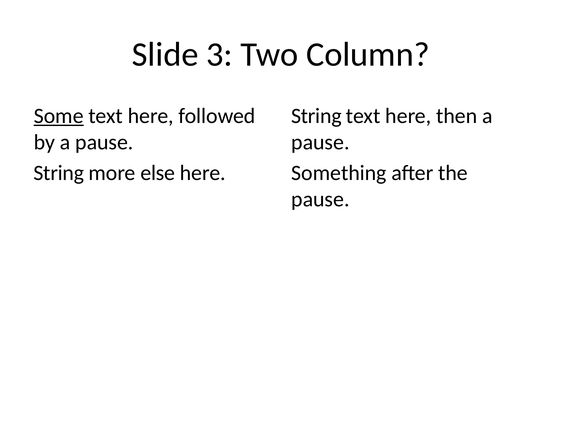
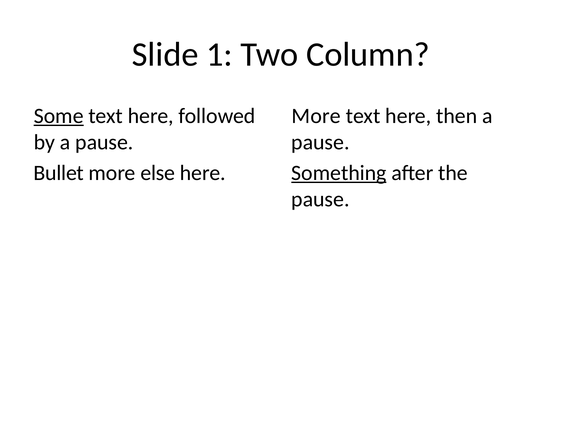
3: 3 -> 1 (220, 54)
String: String -> More (316, 116)
String: String -> Bullet (59, 173)
Something underline: none -> present (339, 173)
